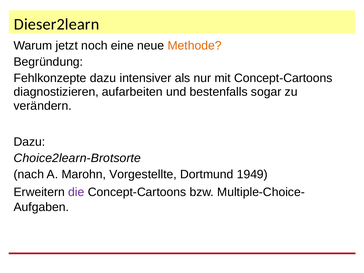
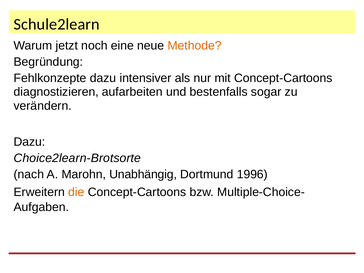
Dieser2learn: Dieser2learn -> Schule2learn (57, 24)
Vorgestellte: Vorgestellte -> Unabhängig (143, 174)
1949: 1949 -> 1996 (252, 174)
die colour: purple -> orange (76, 192)
